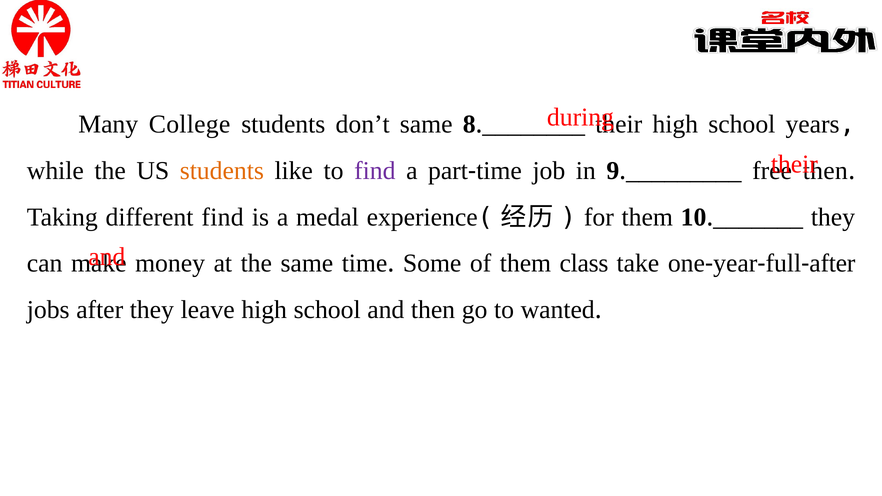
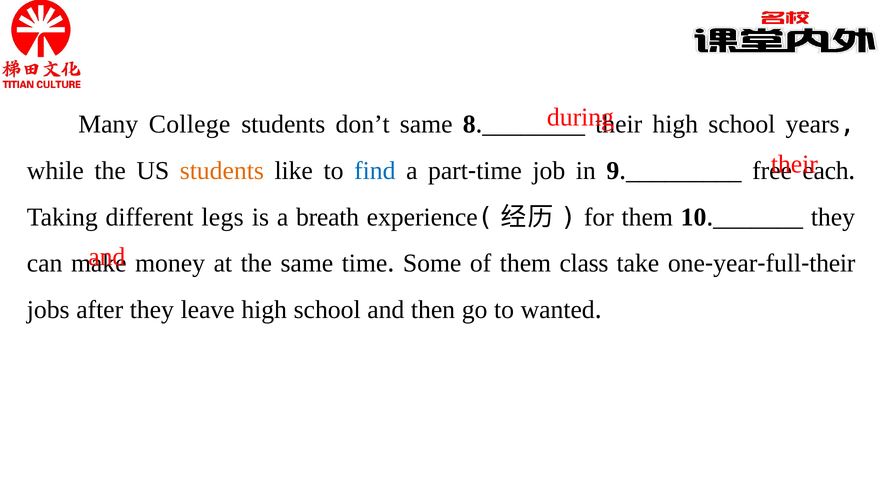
find colour: purple -> blue (375, 171)
then: then -> each (826, 171)
different find: find -> legs (223, 217)
medal: medal -> breath (328, 217)
after: after -> their (832, 263)
